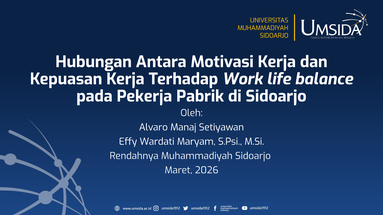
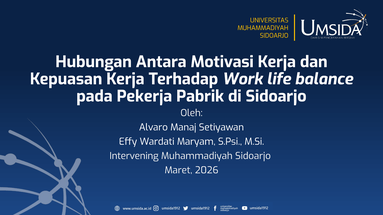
Rendahnya: Rendahnya -> Intervening (134, 156)
